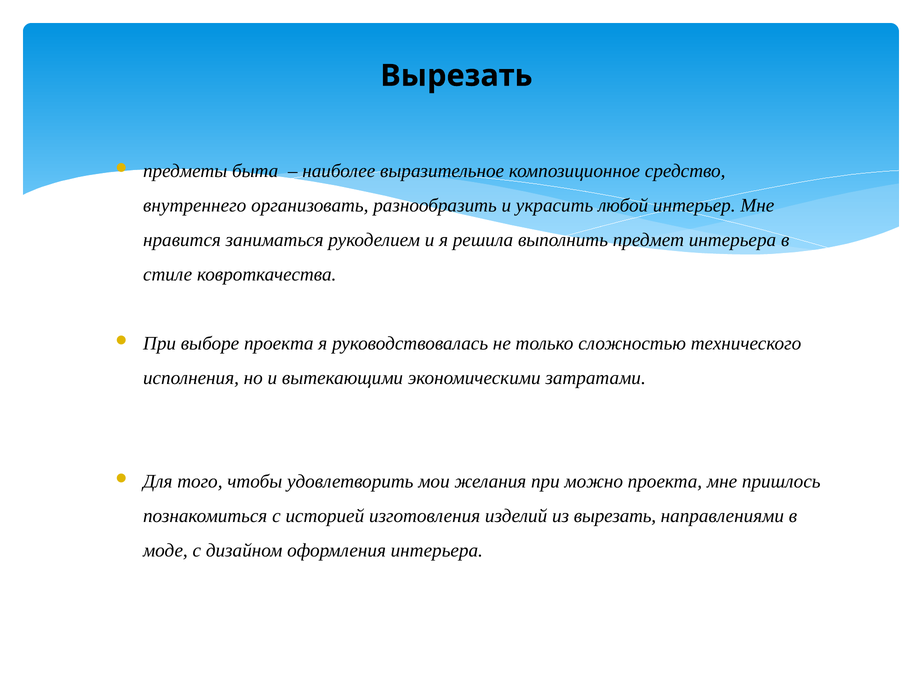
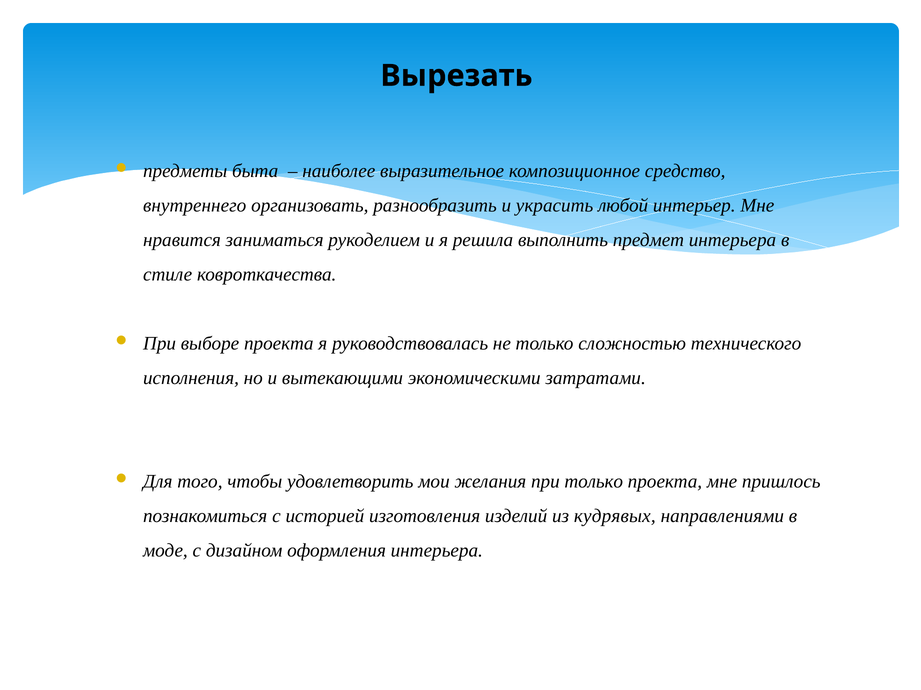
при можно: можно -> только (594, 482)
из вырезать: вырезать -> кудрявых (615, 516)
